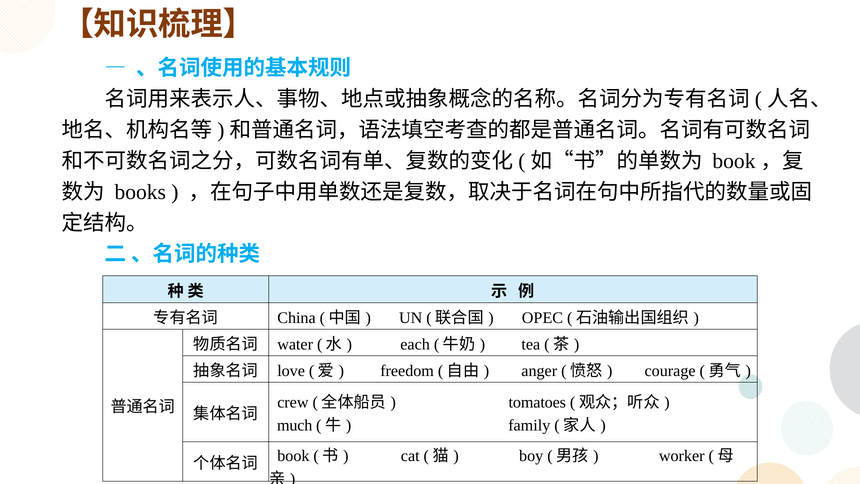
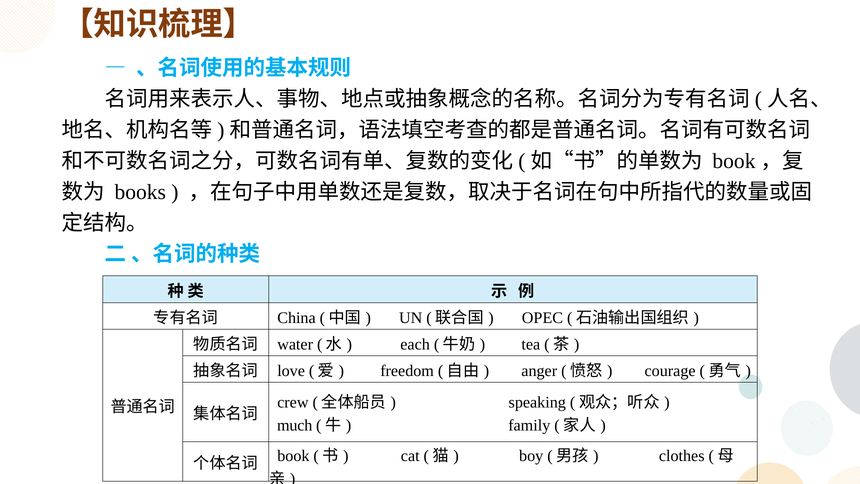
tomatoes: tomatoes -> speaking (537, 402)
worker: worker -> clothes (682, 455)
